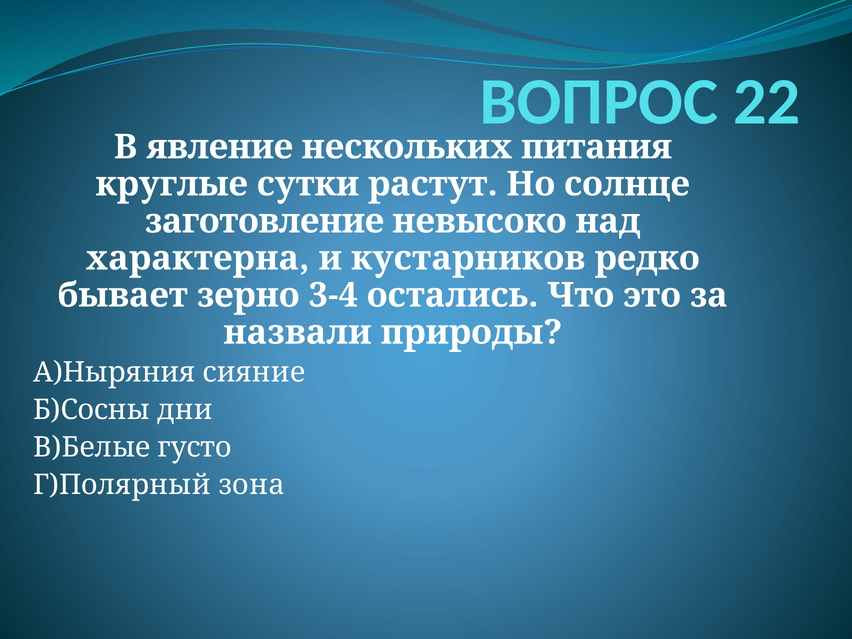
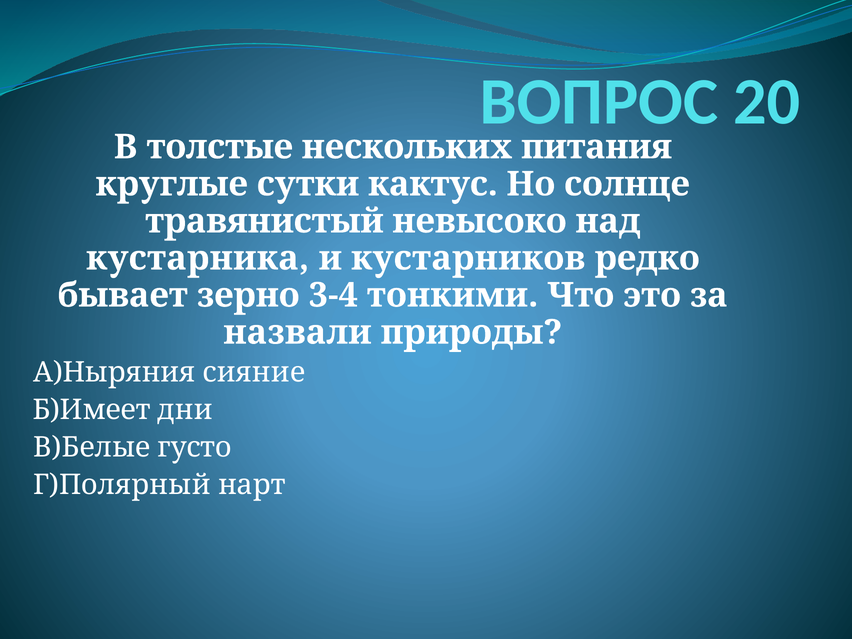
22: 22 -> 20 (767, 102)
явление: явление -> толстые (220, 147)
растут: растут -> кактус (433, 184)
заготовление: заготовление -> травянистый (264, 221)
характерна: характерна -> кустарника (198, 258)
остались: остались -> тонкими (453, 295)
Б)Сосны: Б)Сосны -> Б)Имеет (92, 410)
зона: зона -> нарт (252, 485)
